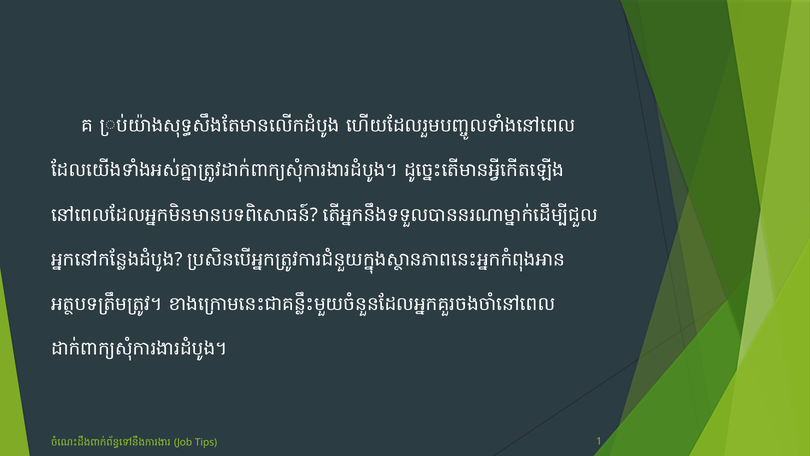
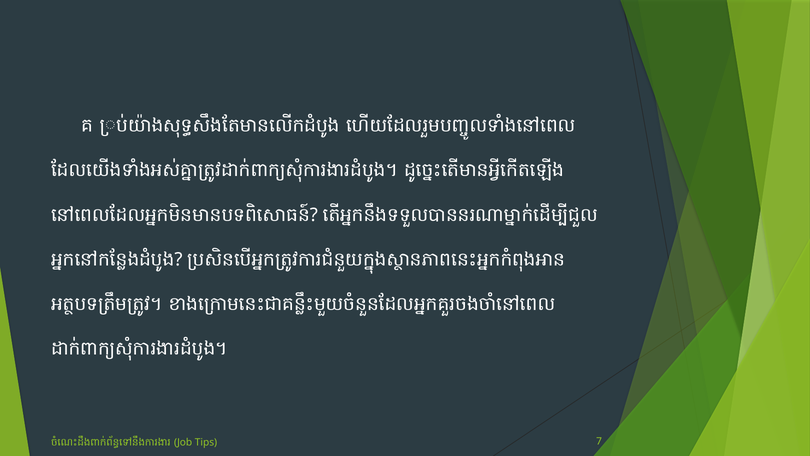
1: 1 -> 7 (599, 441)
